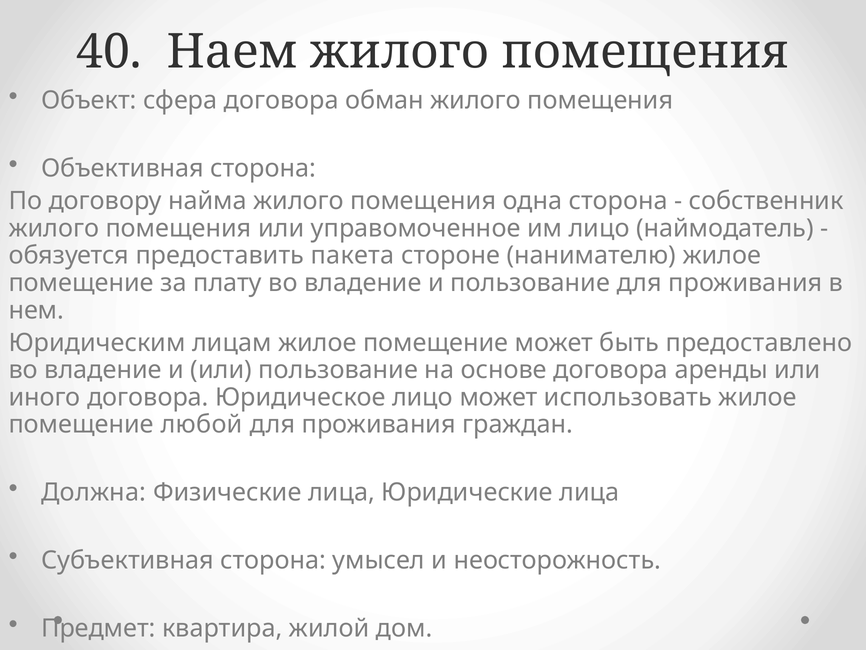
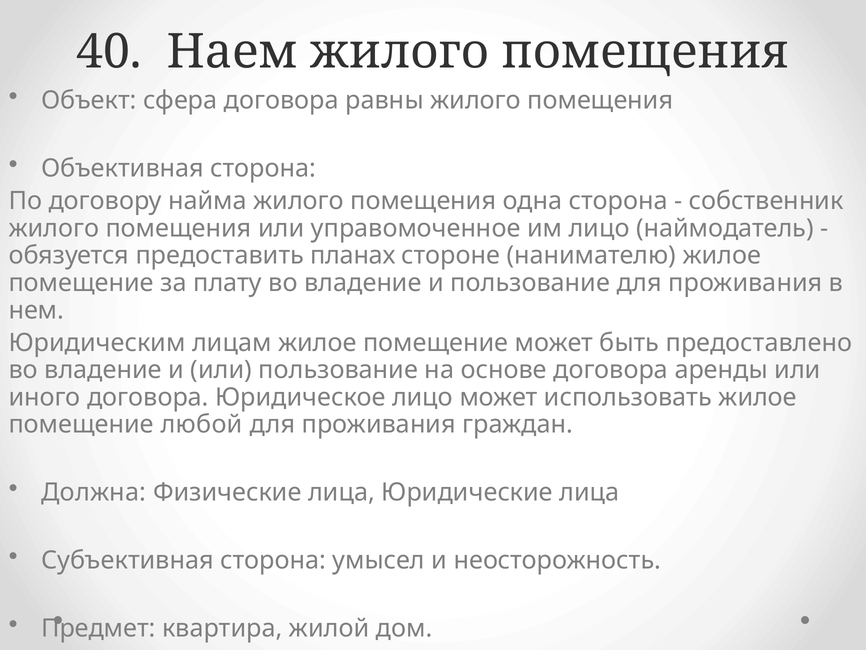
обман: обман -> равны (384, 100)
пакета: пакета -> планах (353, 255)
